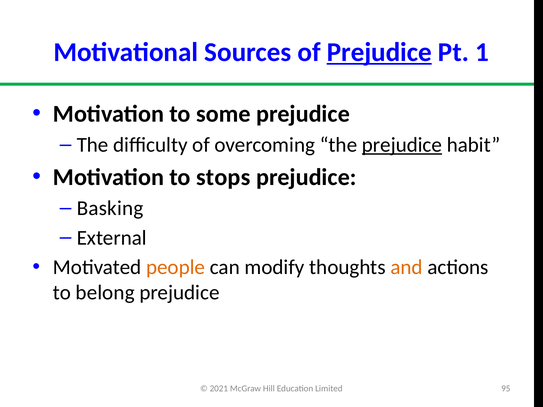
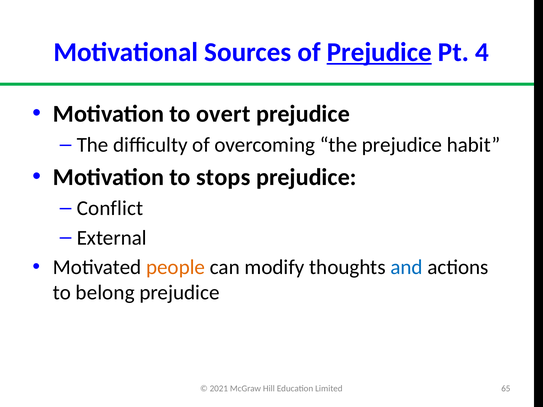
1: 1 -> 4 (482, 52)
some: some -> overt (223, 114)
prejudice underline: present -> none (402, 145)
Basking: Basking -> Conflict (110, 208)
and colour: orange -> blue (407, 267)
95: 95 -> 65 (506, 389)
